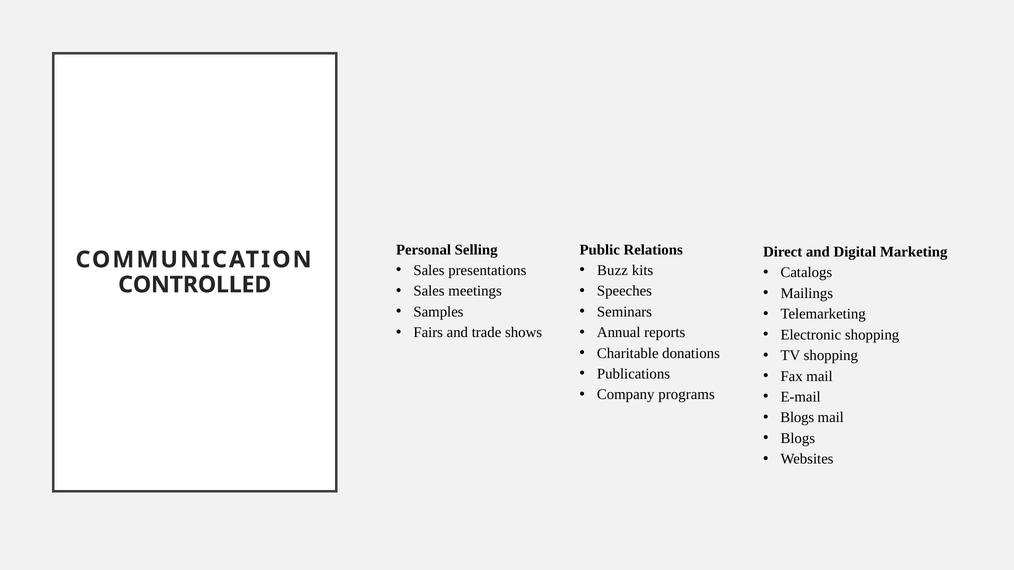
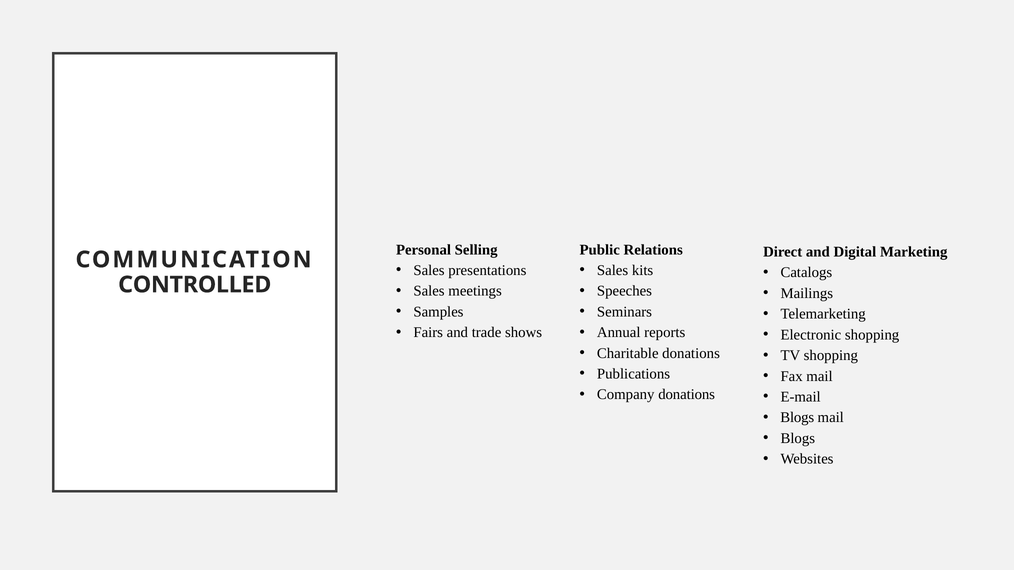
Buzz: Buzz -> Sales (613, 271)
Company programs: programs -> donations (687, 395)
